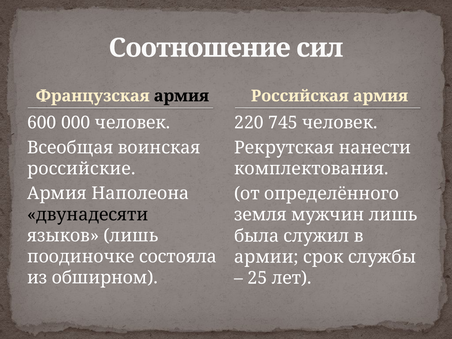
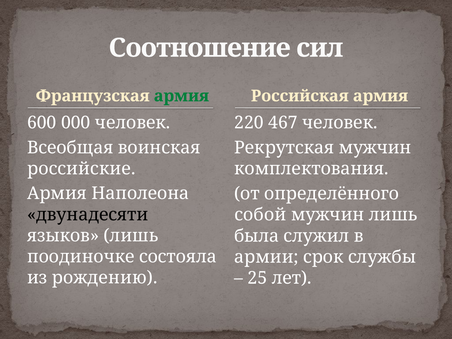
армия colour: black -> green (181, 96)
745: 745 -> 467 (283, 123)
Рекрутская нанести: нанести -> мужчин (375, 148)
земля: земля -> собой (260, 215)
обширном: обширном -> рождению (105, 278)
